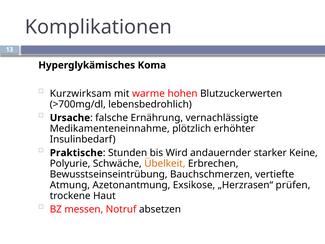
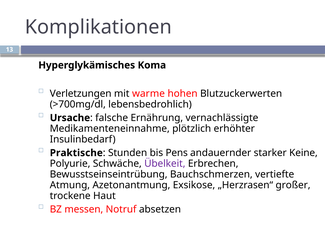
Kurzwirksam: Kurzwirksam -> Verletzungen (81, 93)
Wird: Wird -> Pens (177, 153)
Übelkeit colour: orange -> purple (165, 163)
prüfen: prüfen -> großer (293, 185)
